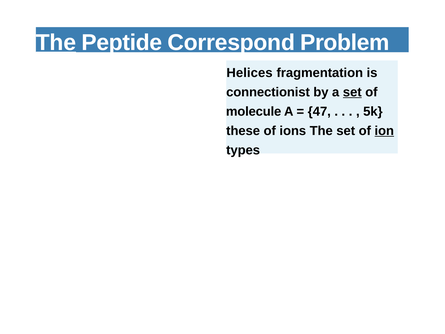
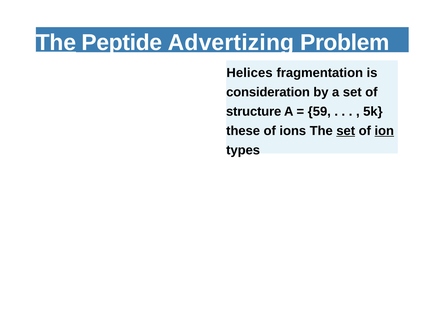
Correspond: Correspond -> Advertizing (231, 42)
connectionist: connectionist -> consideration (268, 92)
set underline: present -> none (352, 92)
molecule: molecule -> structure (254, 111)
47: 47 -> 59 (319, 111)
set underline: none -> present (346, 131)
